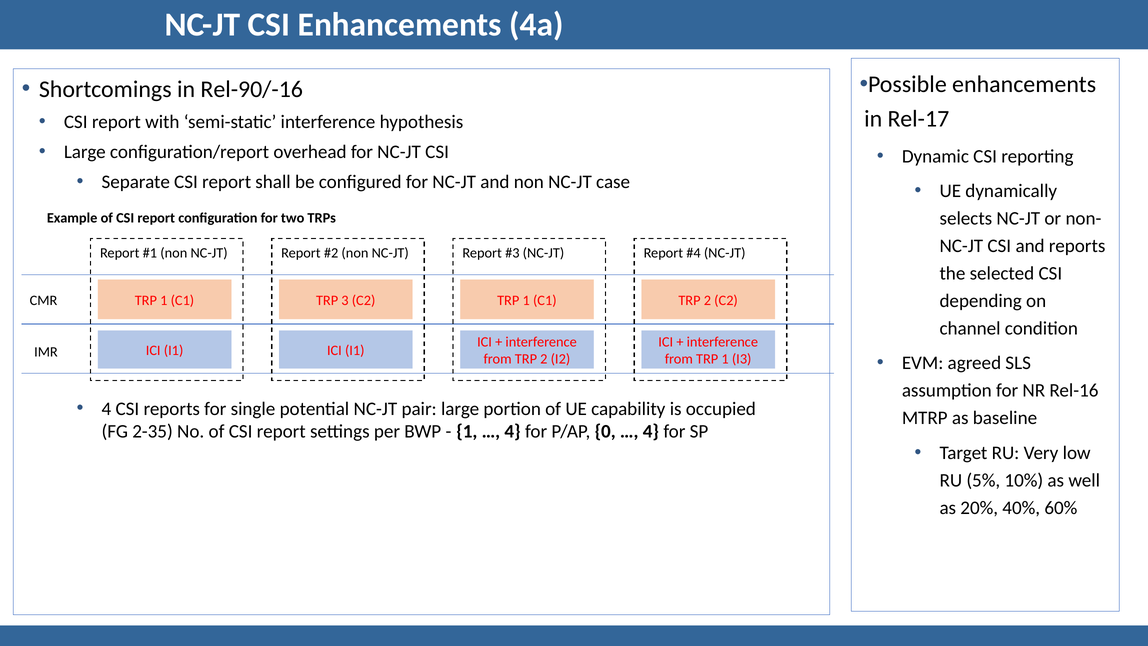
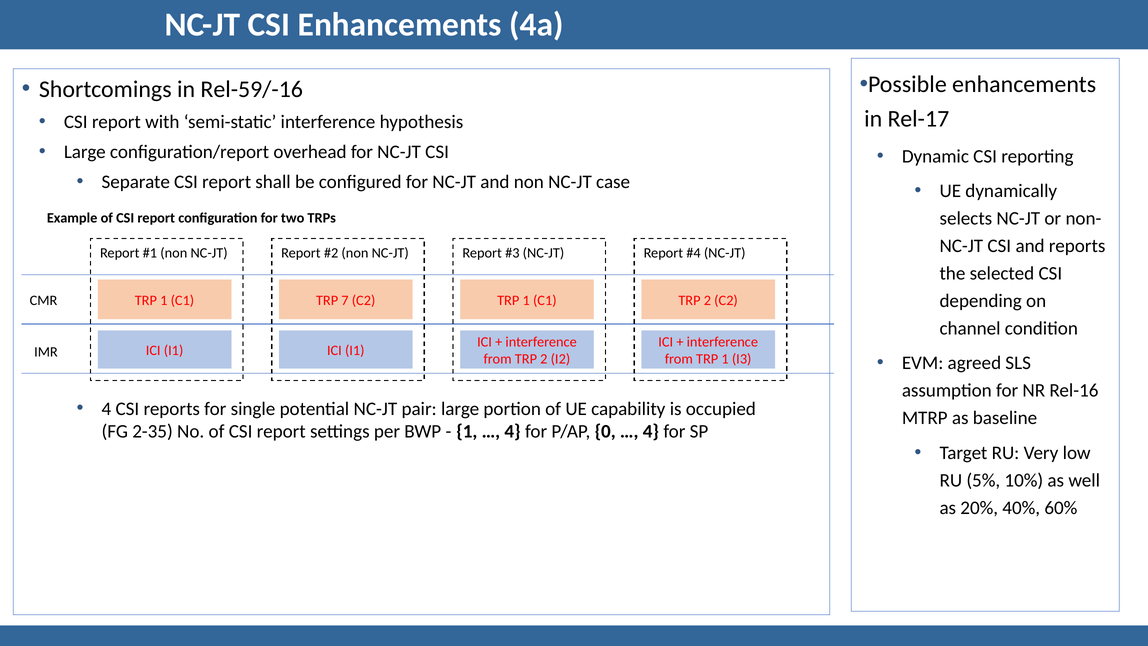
Rel-90/-16: Rel-90/-16 -> Rel-59/-16 (252, 89)
3: 3 -> 7 (345, 300)
